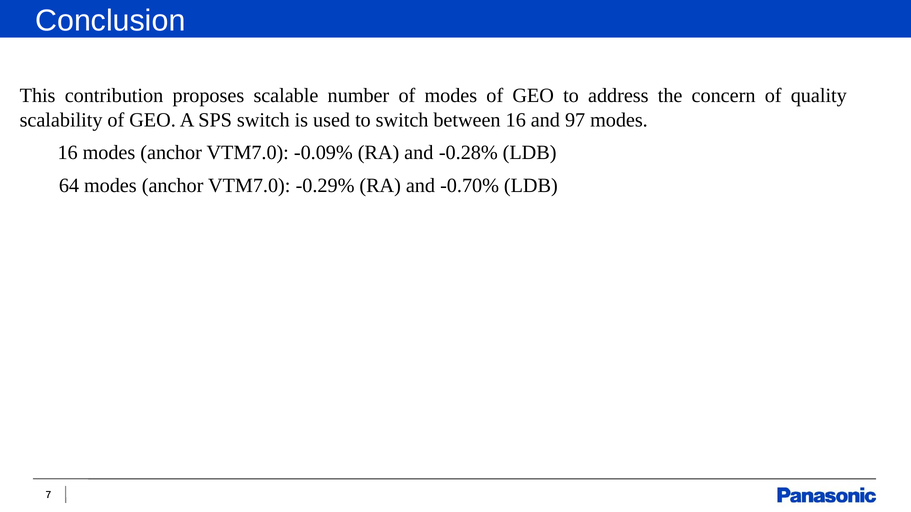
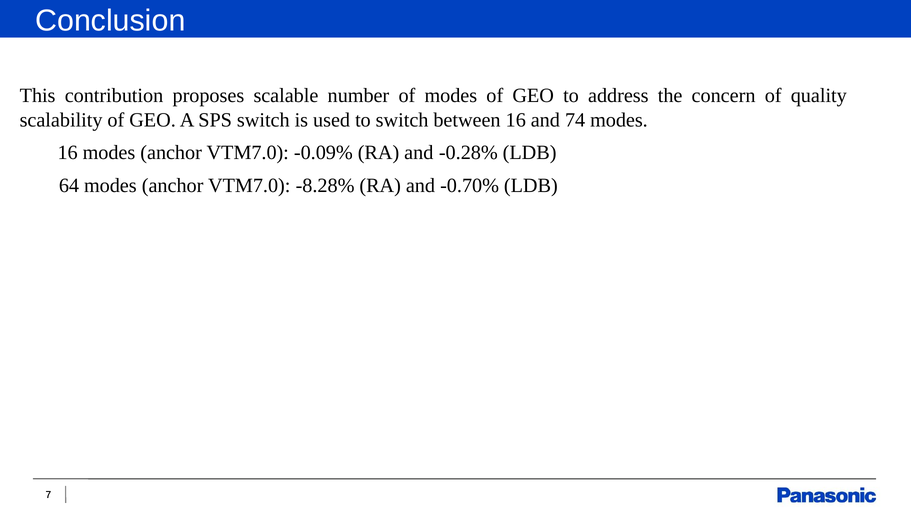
97: 97 -> 74 (575, 120)
-0.29%: -0.29% -> -8.28% (325, 186)
